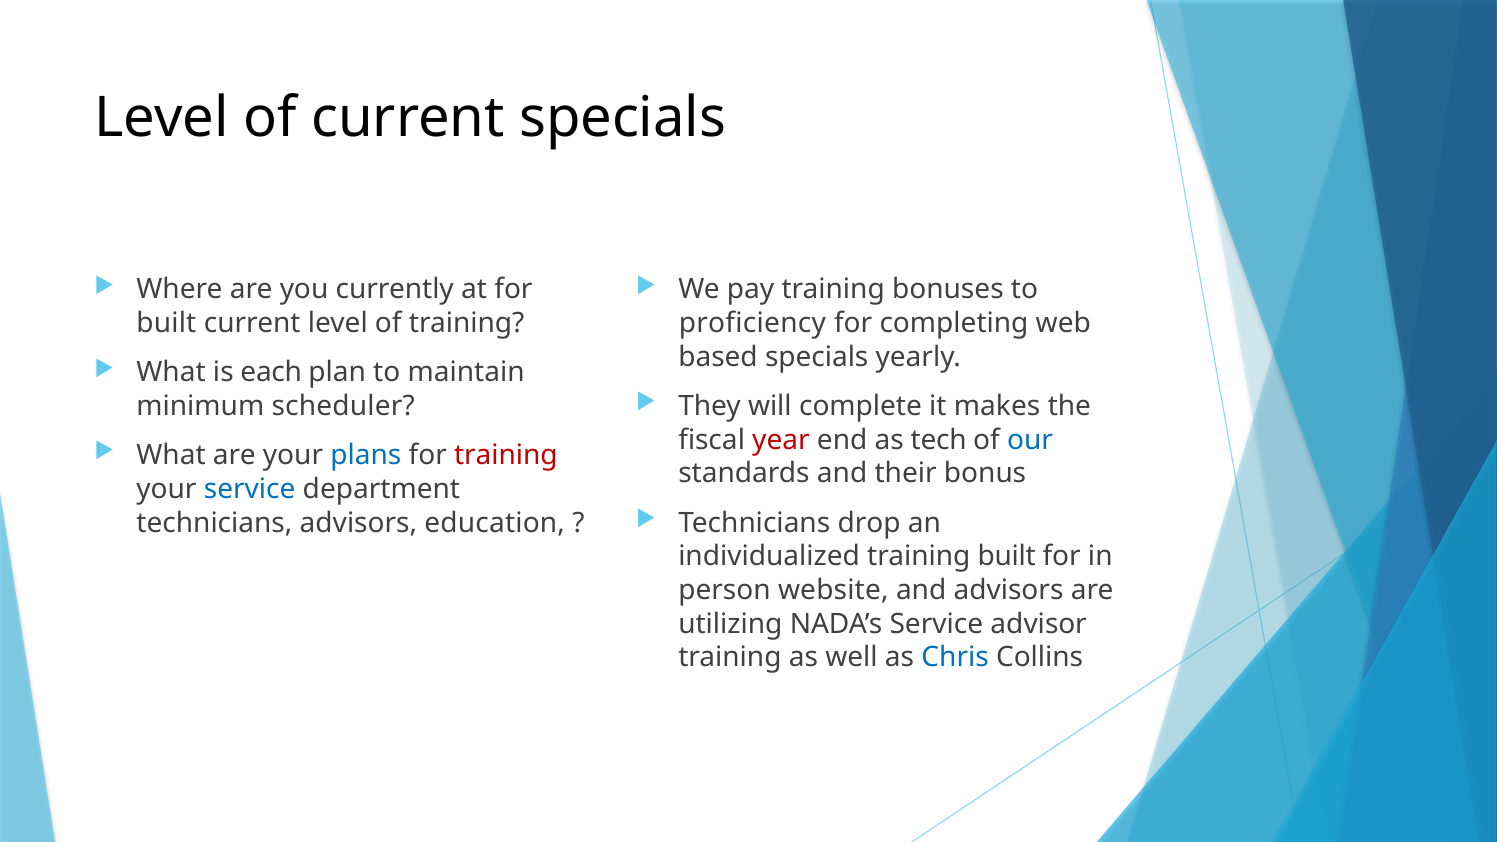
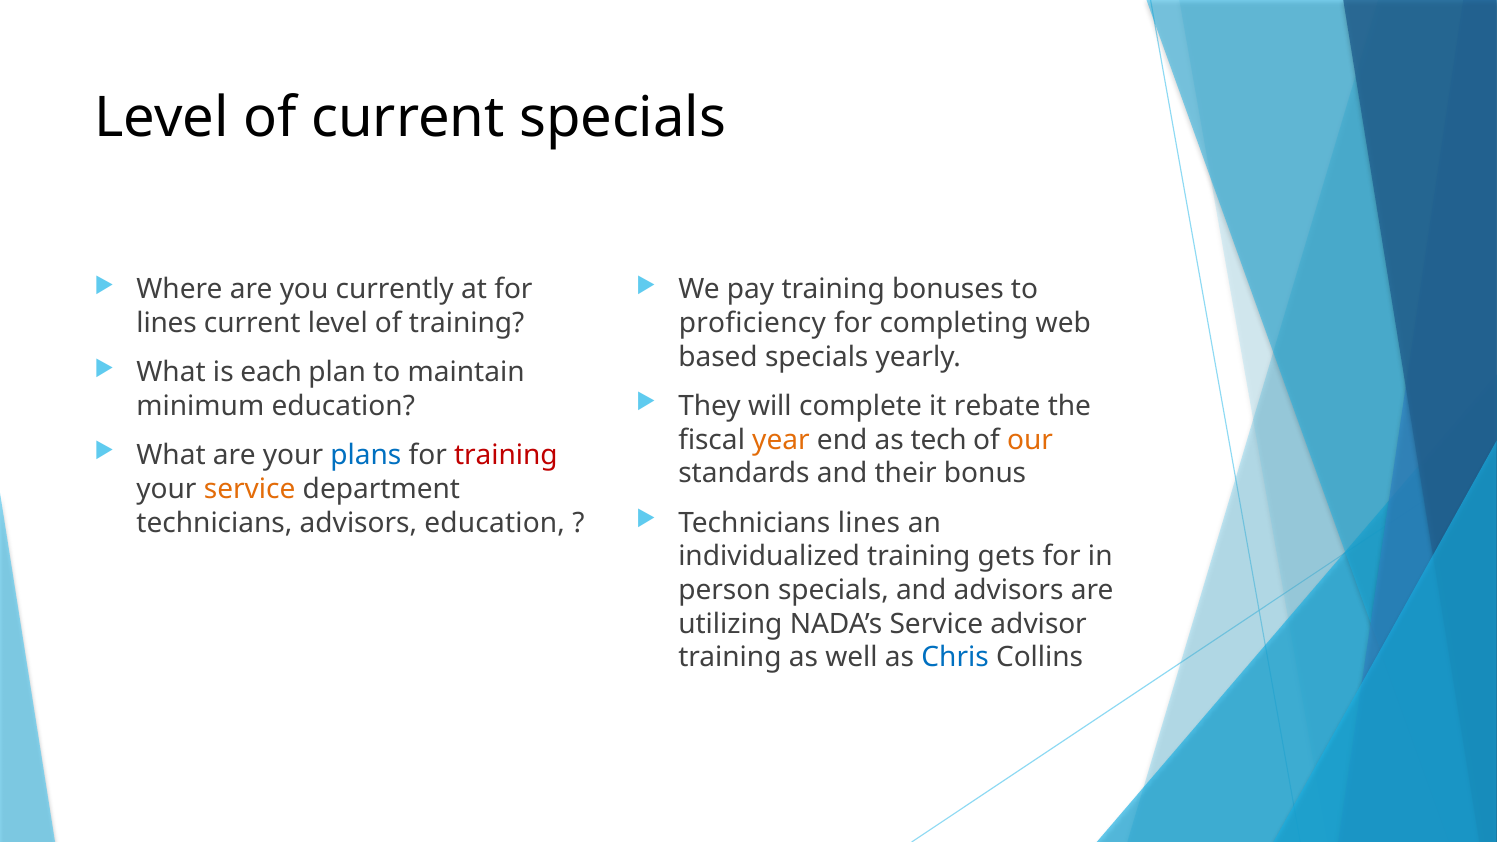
built: built -> lines (167, 323)
makes: makes -> rebate (997, 406)
minimum scheduler: scheduler -> education (343, 406)
year colour: red -> orange (781, 440)
our colour: blue -> orange (1030, 440)
service colour: blue -> orange (250, 489)
Technicians drop: drop -> lines (869, 523)
training built: built -> gets (1006, 557)
person website: website -> specials (833, 590)
